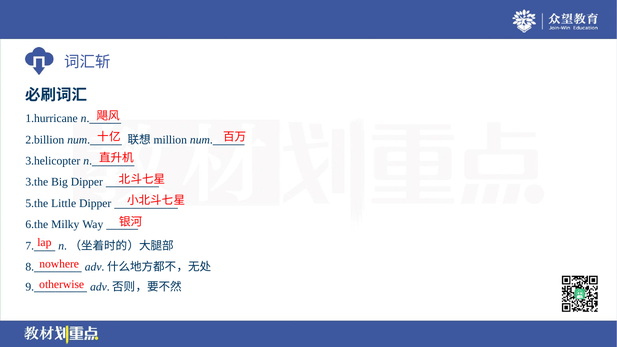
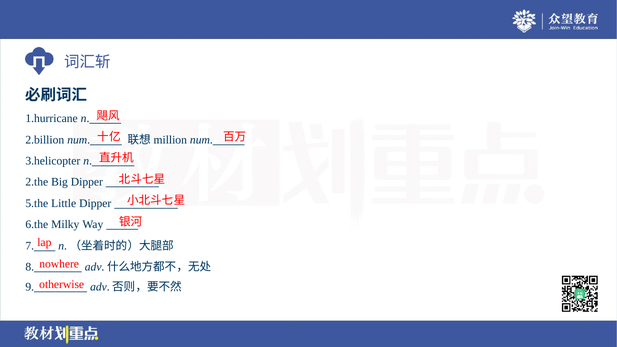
3.the: 3.the -> 2.the (37, 182)
